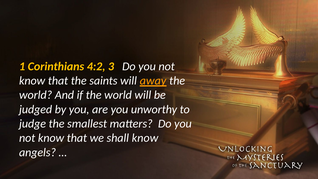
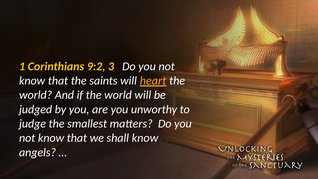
4:2: 4:2 -> 9:2 (96, 66)
away: away -> heart (153, 81)
